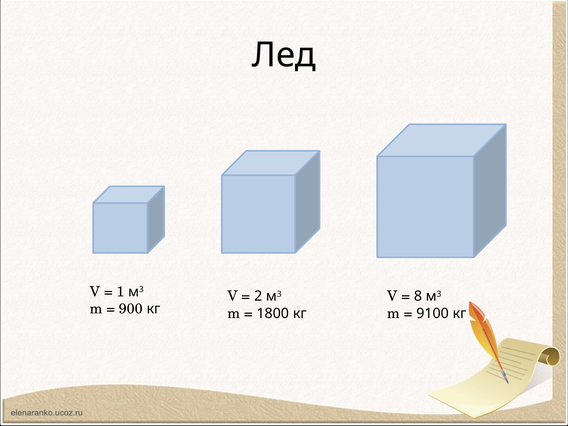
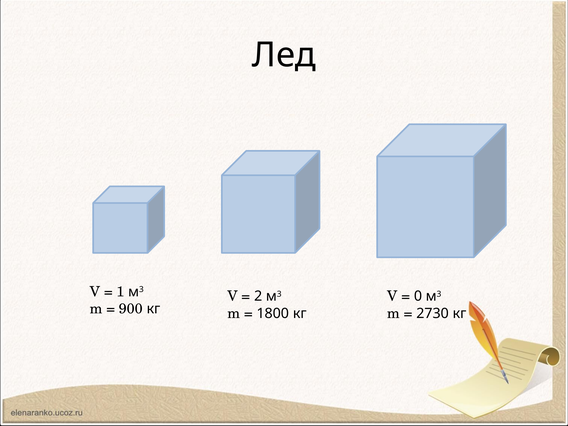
8: 8 -> 0 (418, 296)
9100: 9100 -> 2730 (433, 313)
